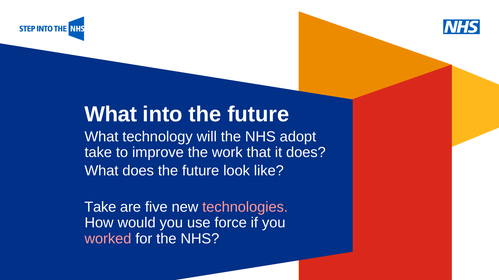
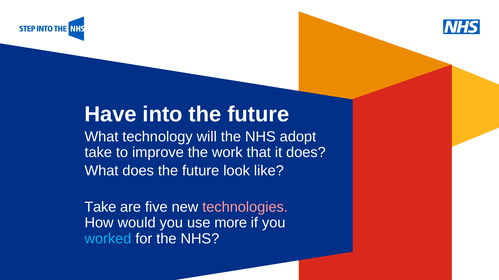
What: What -> Have (111, 115)
force: force -> more (231, 223)
worked colour: pink -> light blue (108, 239)
